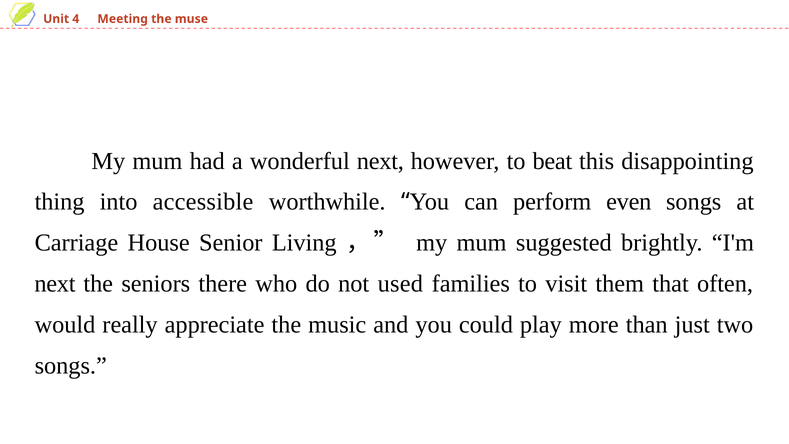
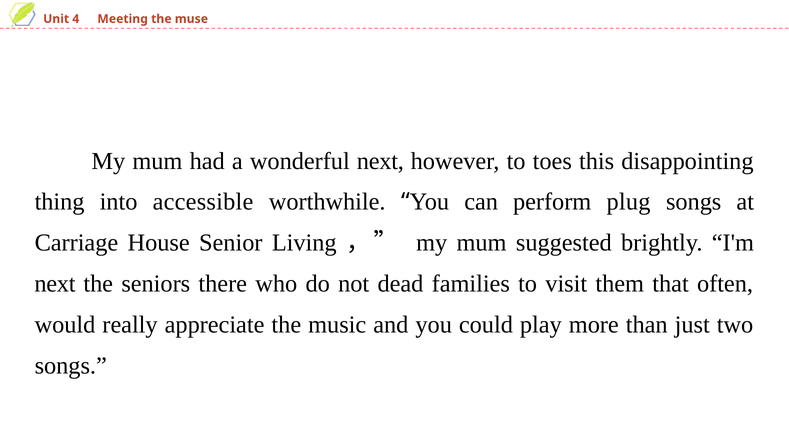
beat: beat -> toes (552, 161)
even: even -> plug (629, 202)
used: used -> dead (400, 284)
